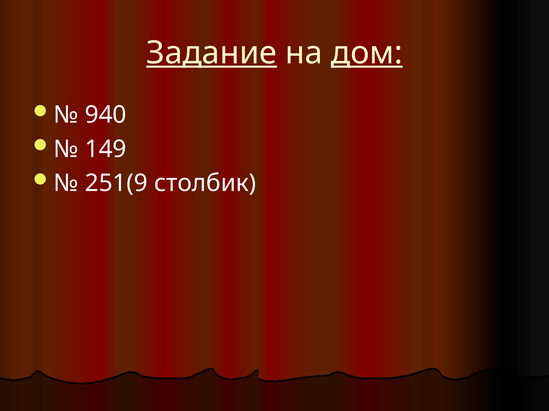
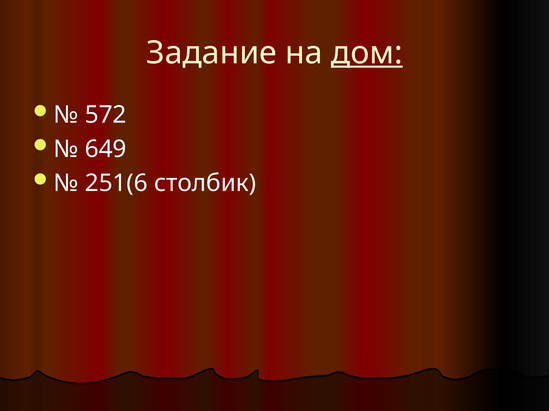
Задание underline: present -> none (212, 53)
940: 940 -> 572 (106, 115)
149: 149 -> 649 (106, 149)
251(9: 251(9 -> 251(6 (116, 184)
